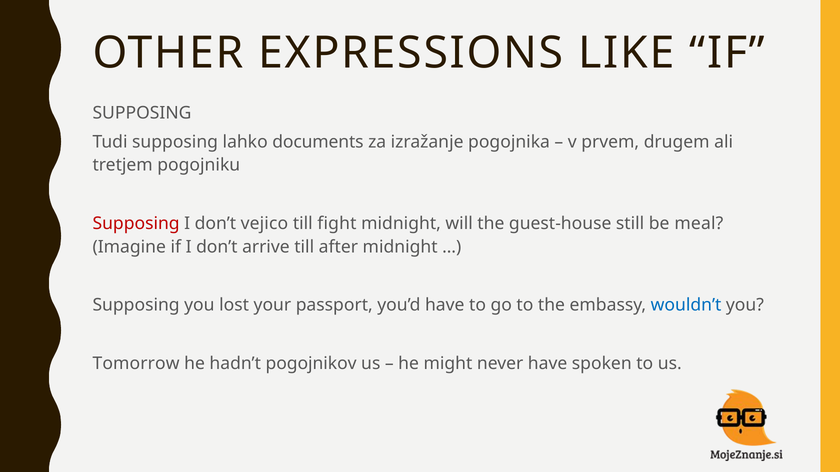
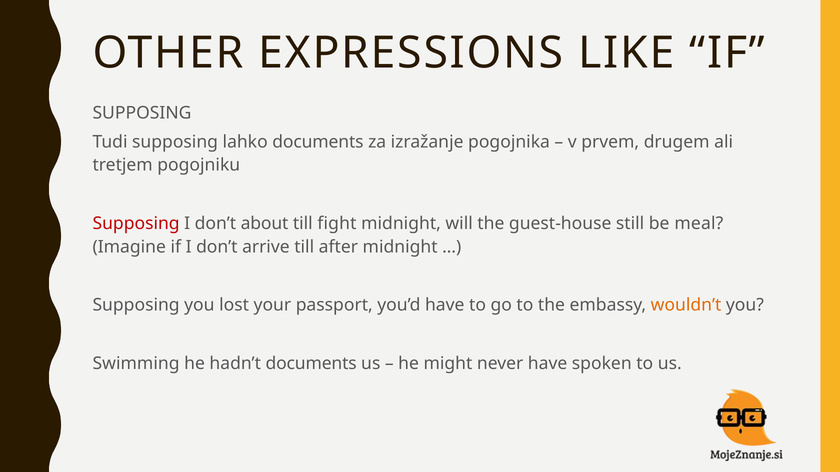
vejico: vejico -> about (265, 224)
wouldn’t colour: blue -> orange (686, 305)
Tomorrow: Tomorrow -> Swimming (136, 364)
hadn’t pogojnikov: pogojnikov -> documents (311, 364)
